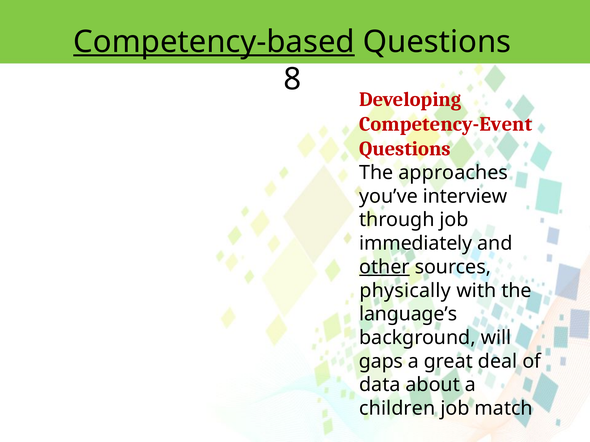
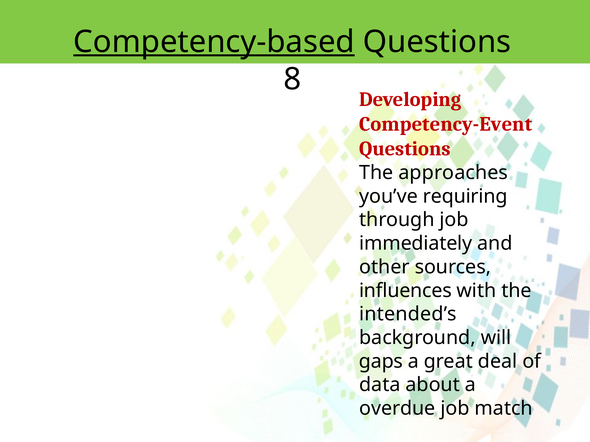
interview: interview -> requiring (465, 196)
other underline: present -> none (384, 267)
physically: physically -> influences (405, 291)
language’s: language’s -> intended’s (408, 314)
children: children -> overdue (397, 409)
